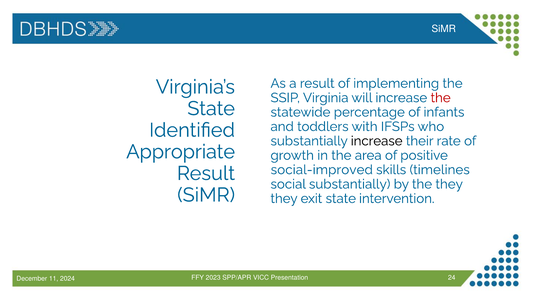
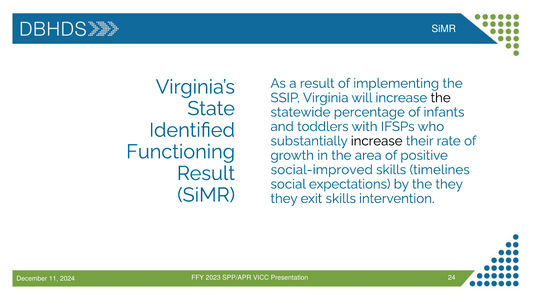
the colour: red -> black (441, 98)
Appropriate: Appropriate -> Functioning (181, 152)
social substantially: substantially -> expectations (350, 184)
exit state: state -> skills (341, 198)
